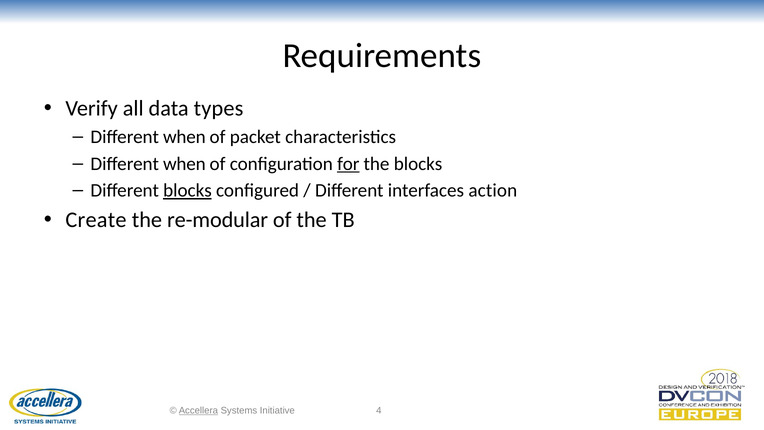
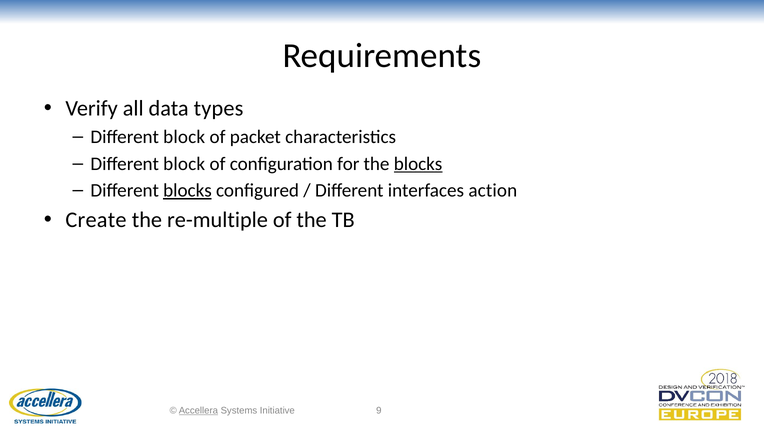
when: when -> block (184, 137)
when: when -> block (184, 164)
for underline: present -> none (348, 164)
blocks underline: none -> present (418, 164)
re-modular: re-modular -> re-multiple (218, 220)
4: 4 -> 9 (379, 410)
